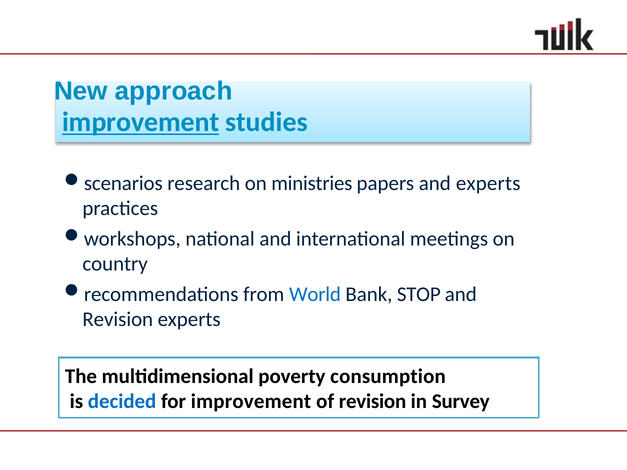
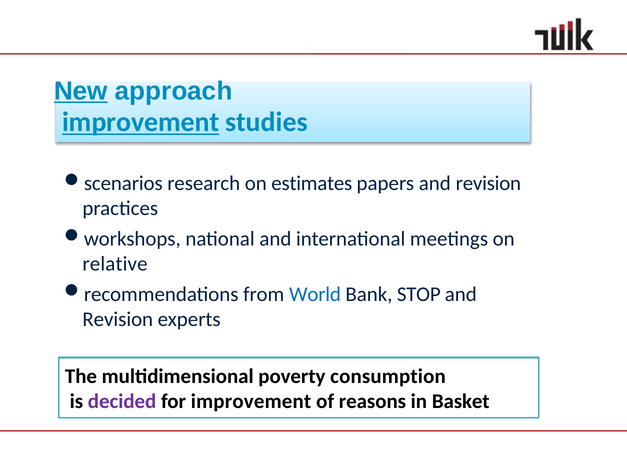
New underline: none -> present (81, 91)
ministries: ministries -> estimates (312, 184)
papers and experts: experts -> revision (488, 184)
country: country -> relative (115, 264)
decided colour: blue -> purple (122, 402)
of revision: revision -> reasons (372, 402)
Survey: Survey -> Basket (461, 402)
